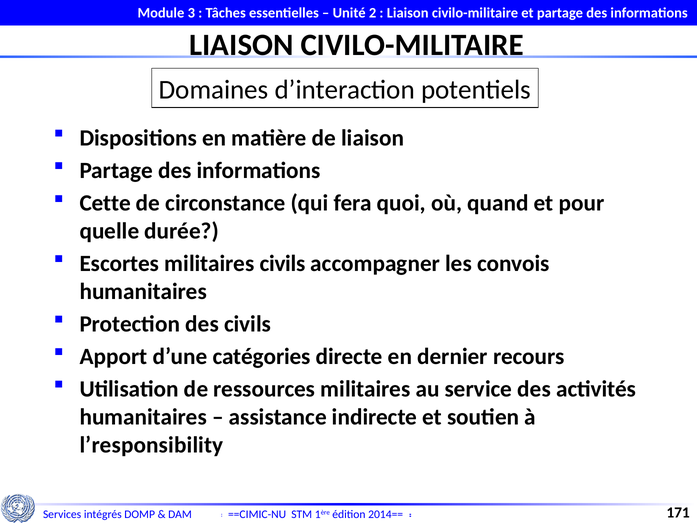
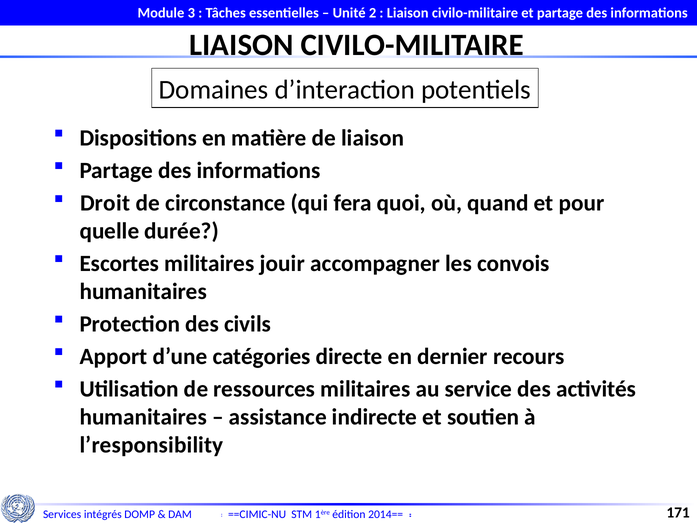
Cette: Cette -> Droit (105, 203)
militaires civils: civils -> jouir (282, 263)
